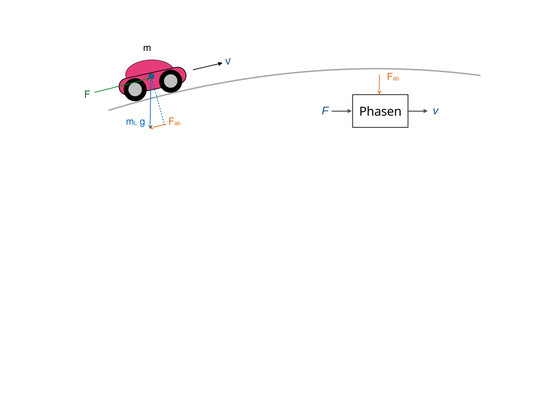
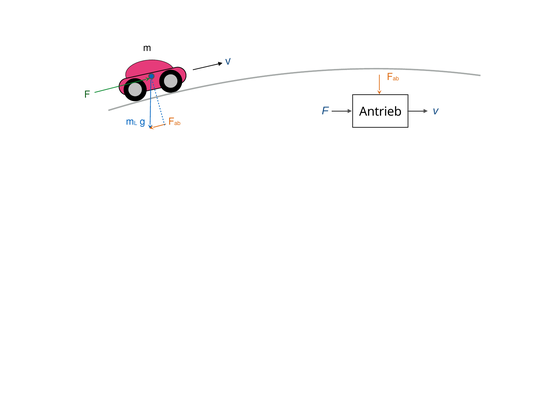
Phasen: Phasen -> Antrieb (380, 112)
